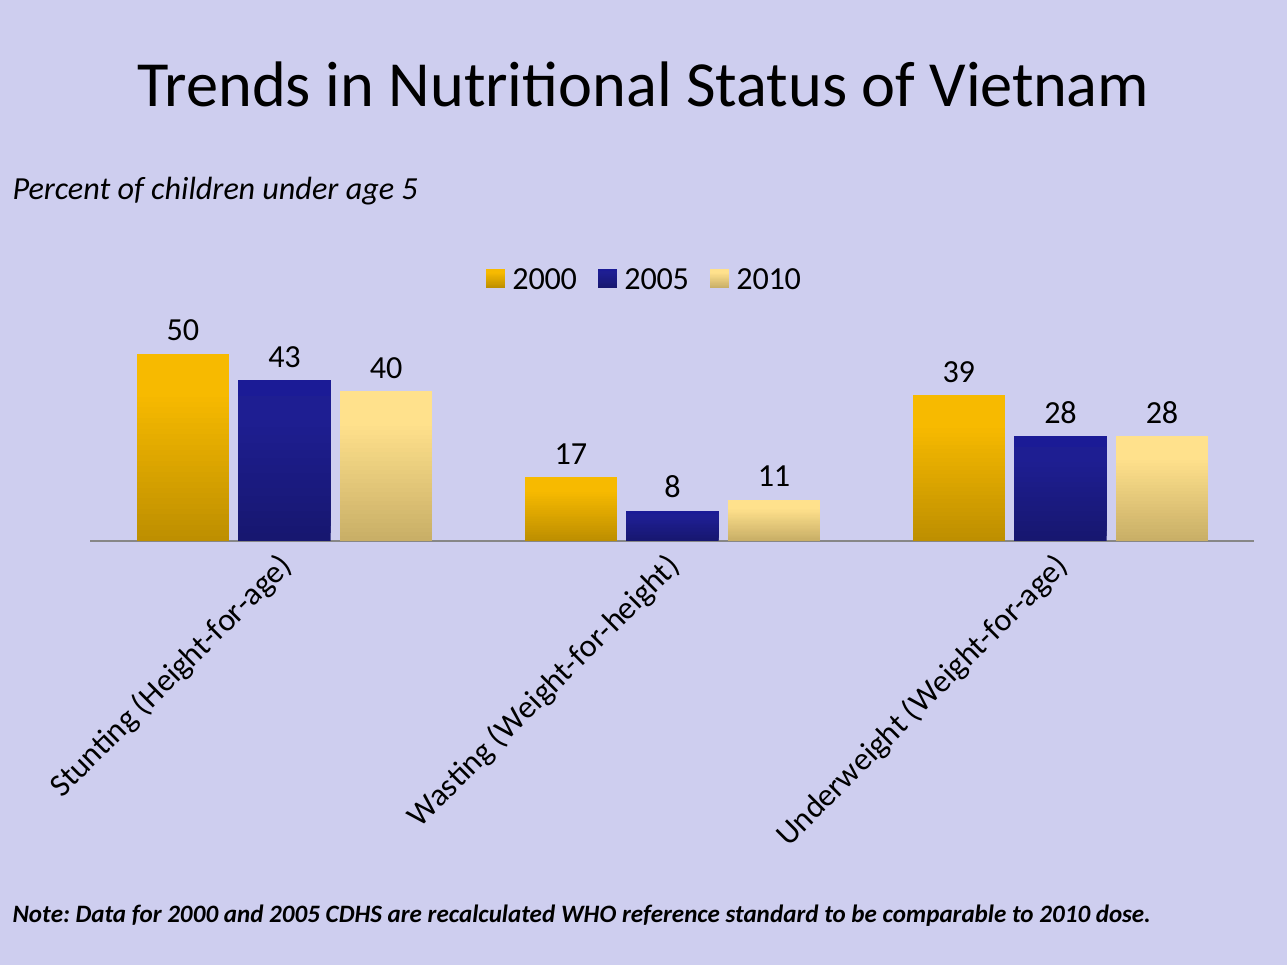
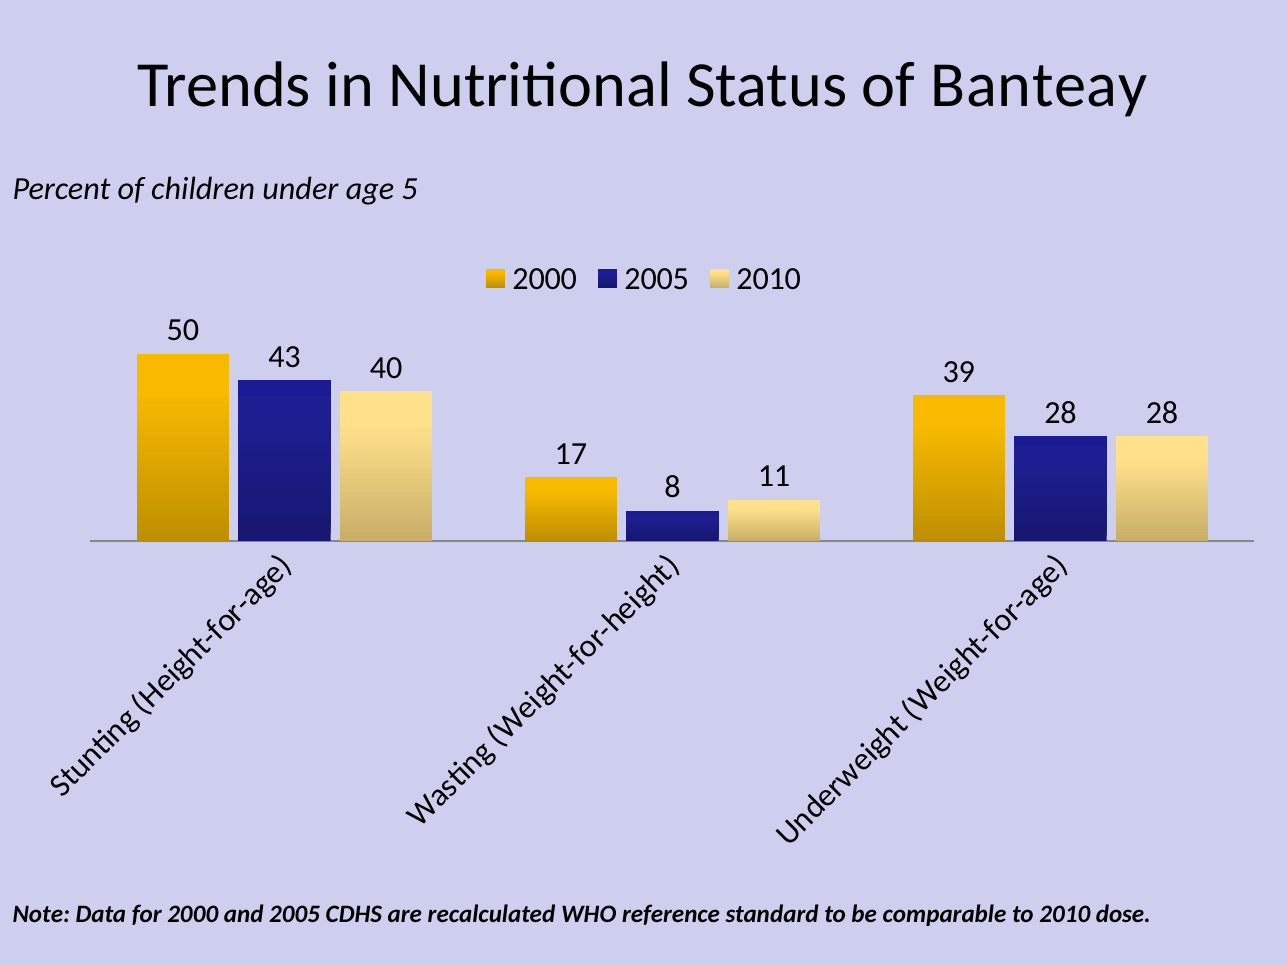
Vietnam: Vietnam -> Banteay (1039, 85)
